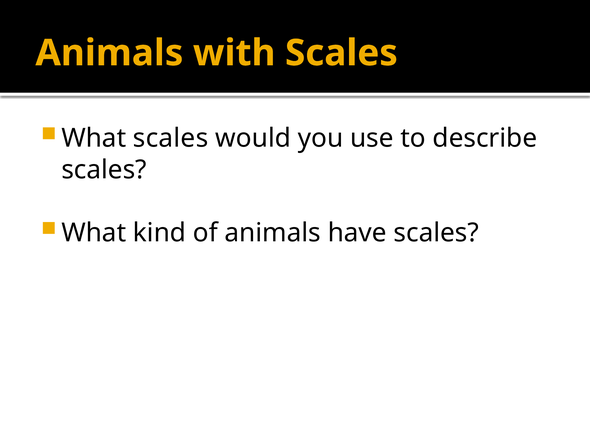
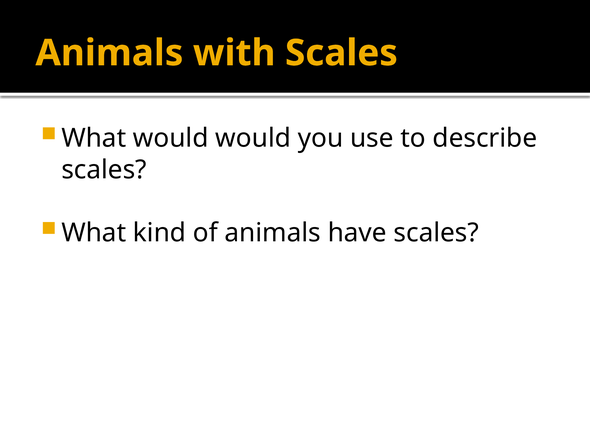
What scales: scales -> would (171, 138)
